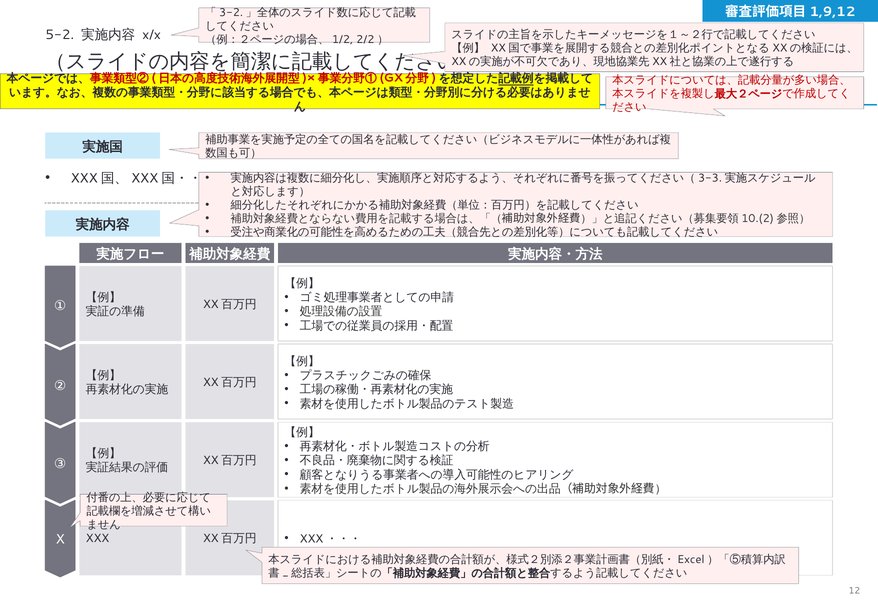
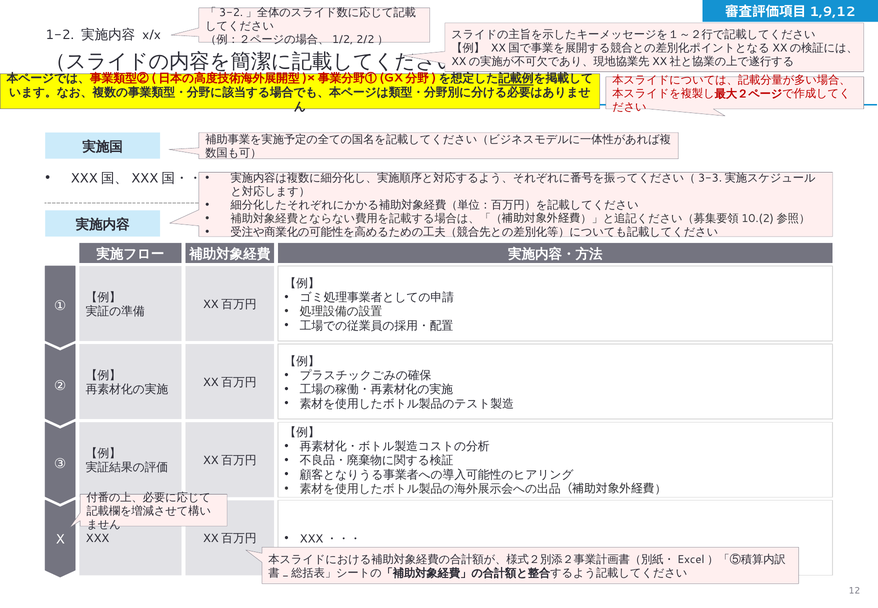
5-2: 5-2 -> 1-2 (60, 35)
